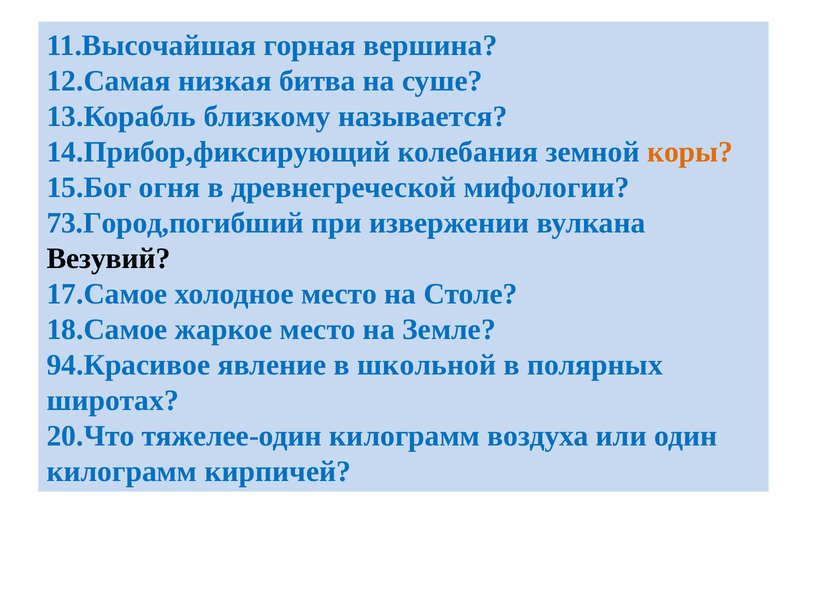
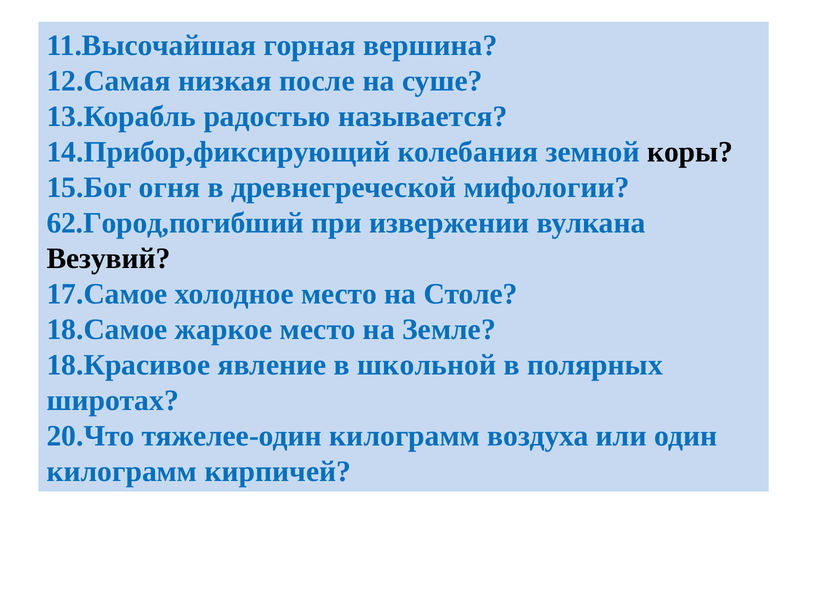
битва: битва -> после (317, 81)
близкому: близкому -> радостью (267, 117)
коры colour: orange -> black (690, 152)
73.Город,погибший: 73.Город,погибший -> 62.Город,погибший (175, 223)
94.Красивое: 94.Красивое -> 18.Красивое (128, 365)
